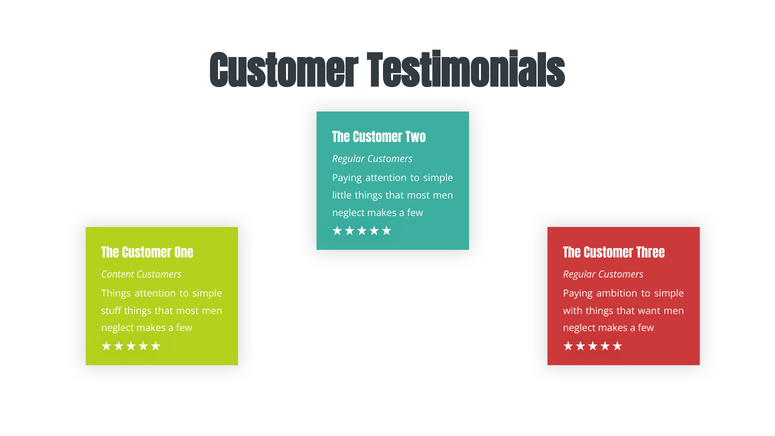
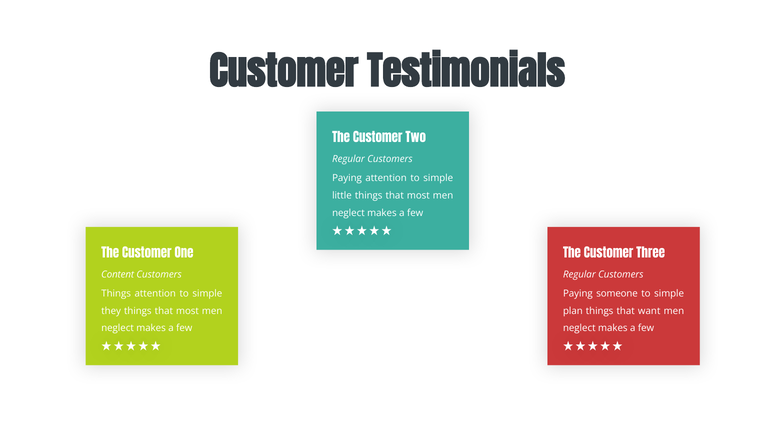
ambition: ambition -> someone (617, 293)
stuff: stuff -> they (111, 311)
with: with -> plan (573, 311)
